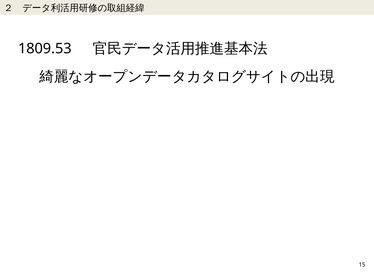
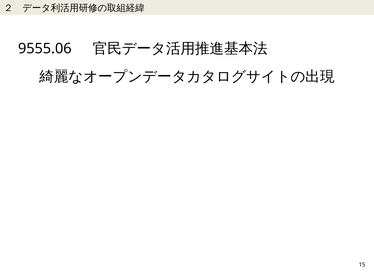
1809.53: 1809.53 -> 9555.06 (45, 49)
